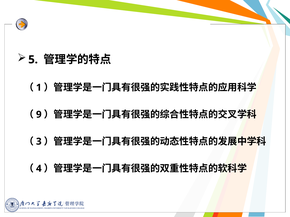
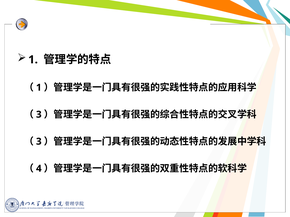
5: 5 -> 1 (33, 60)
9: 9 -> 3 (39, 115)
